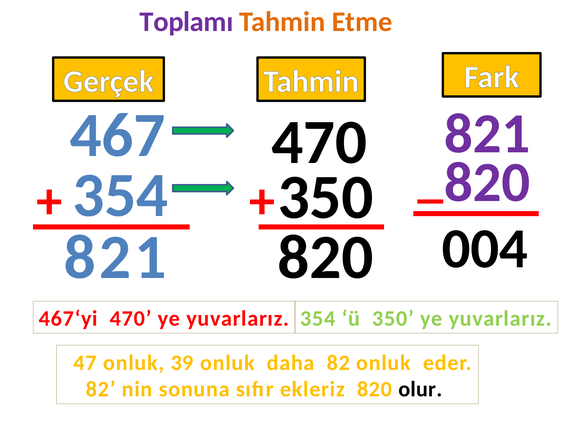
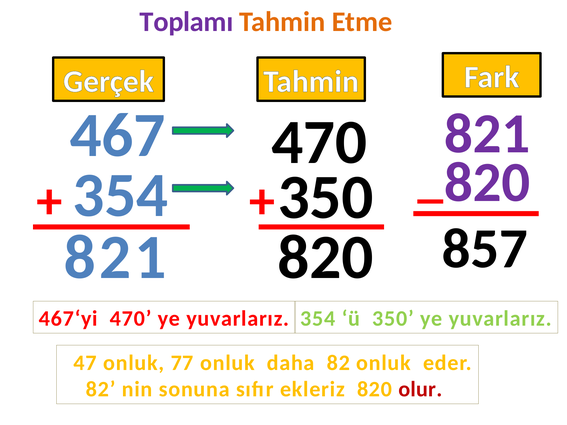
004: 004 -> 857 (485, 249)
39: 39 -> 77 (182, 363)
olur colour: black -> red (420, 390)
